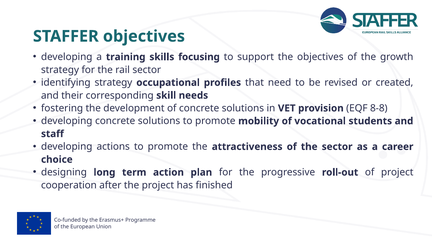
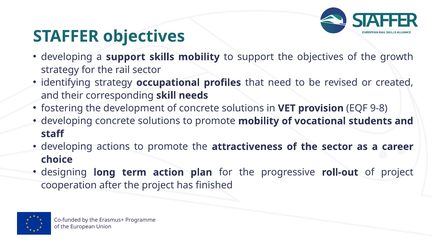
a training: training -> support (126, 57)
skills focusing: focusing -> mobility (199, 57)
8-8: 8-8 -> 9-8 (379, 108)
